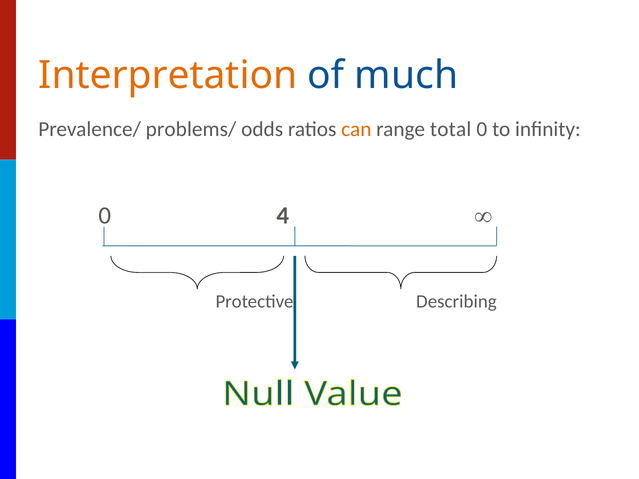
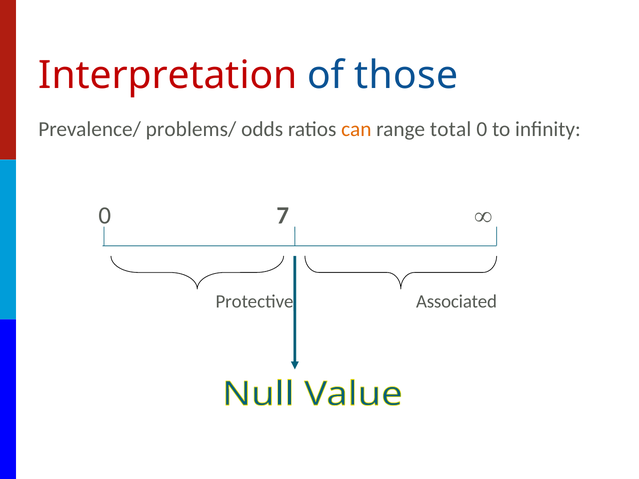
Interpretation colour: orange -> red (168, 75)
much: much -> those (406, 75)
4: 4 -> 7 (283, 216)
Describing: Describing -> Associated (457, 302)
